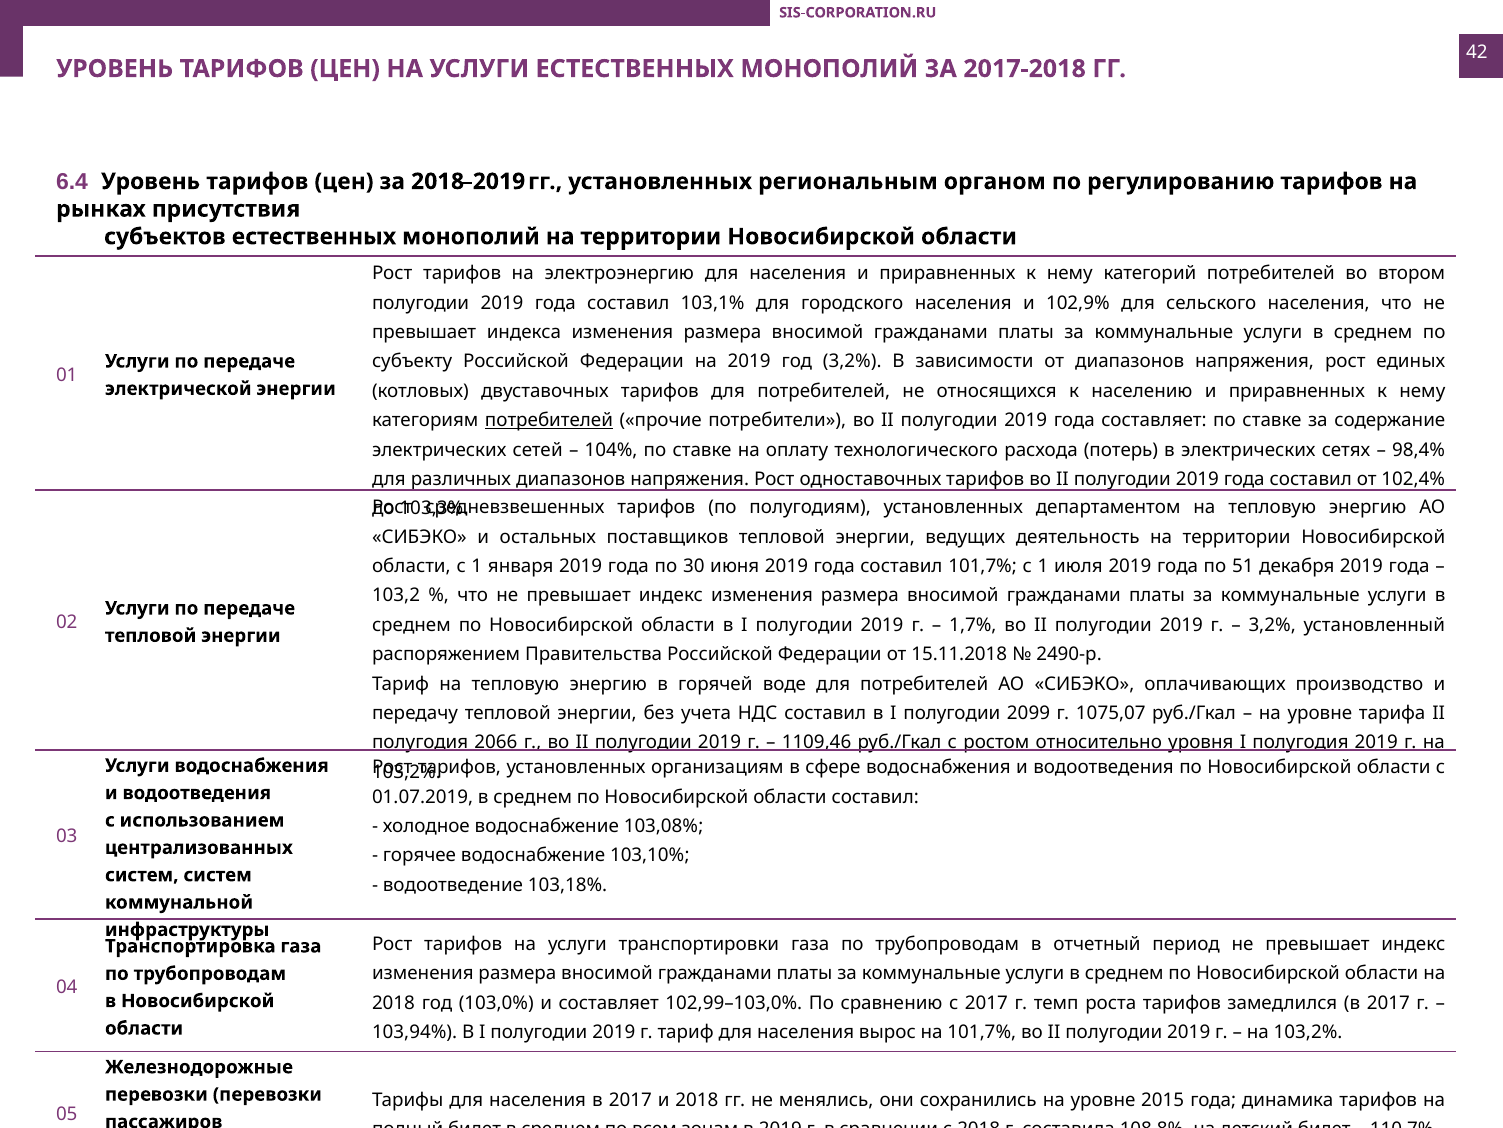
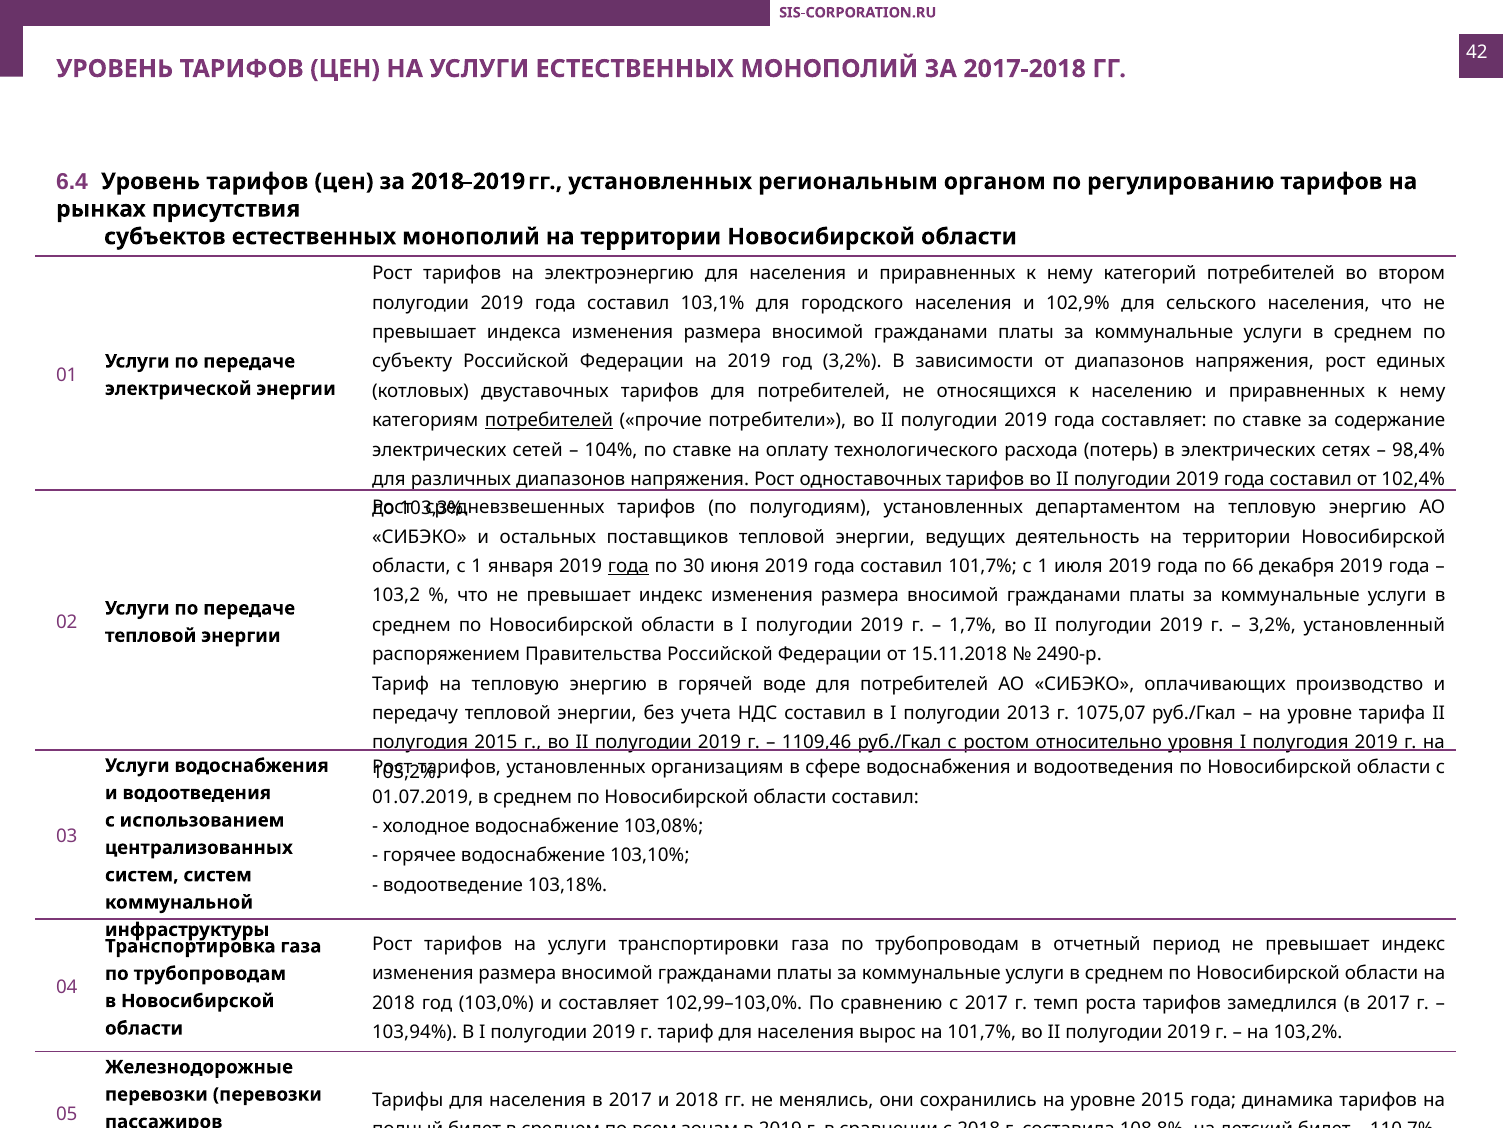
года underline: none -> present (628, 566)
51: 51 -> 66 (1243, 566)
2099: 2099 -> 2013 (1029, 713)
полугодия 2066: 2066 -> 2015 (496, 742)
